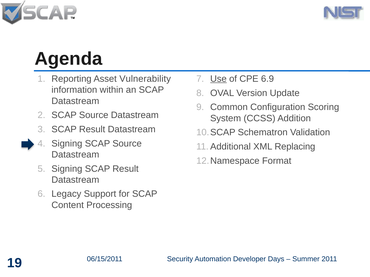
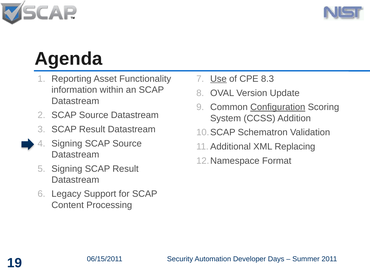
Vulnerability: Vulnerability -> Functionality (145, 79)
6.9: 6.9 -> 8.3 (267, 79)
Configuration underline: none -> present (278, 107)
